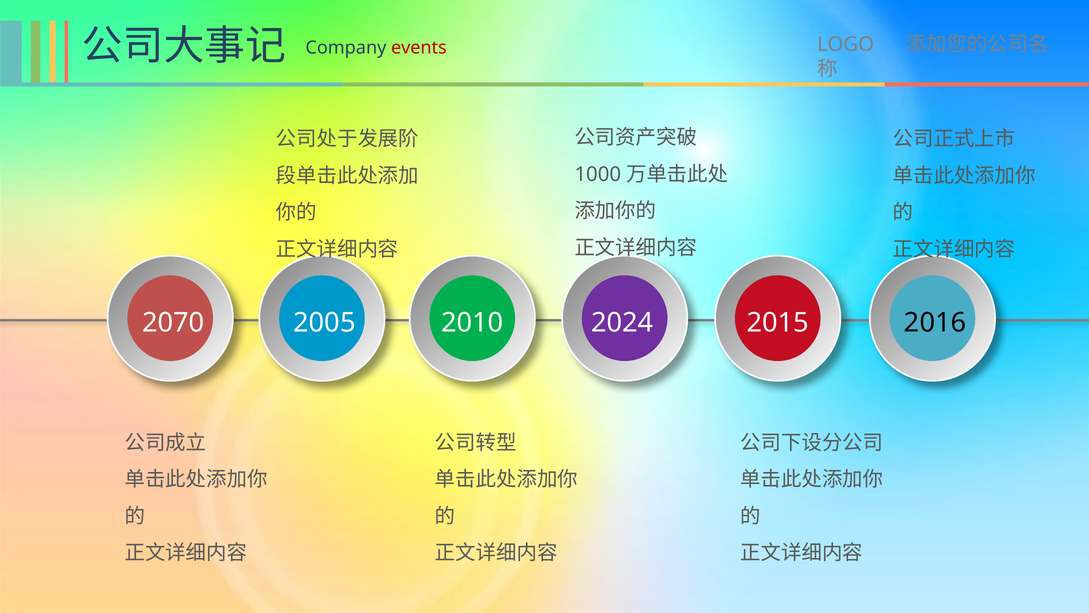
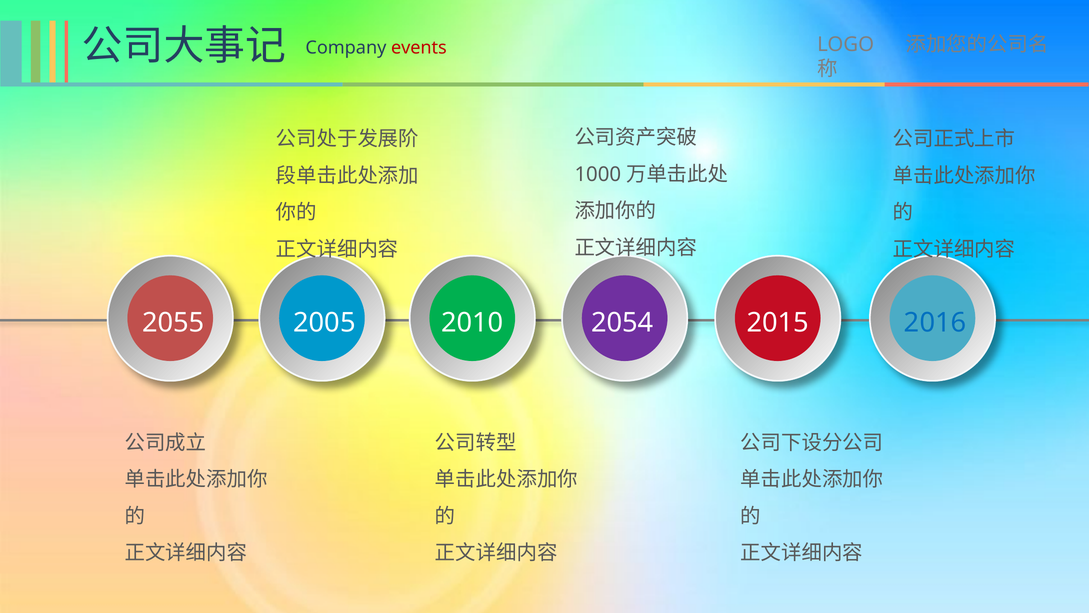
2070: 2070 -> 2055 (173, 322)
2024: 2024 -> 2054 (622, 322)
2016 colour: black -> blue (935, 322)
